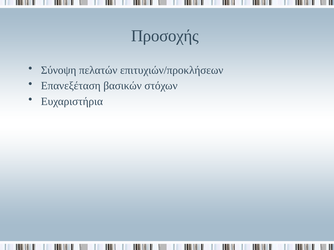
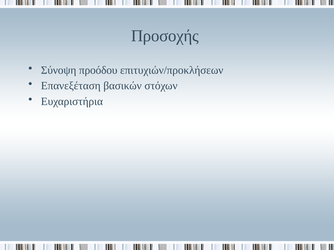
πελατών: πελατών -> προόδου (98, 70)
